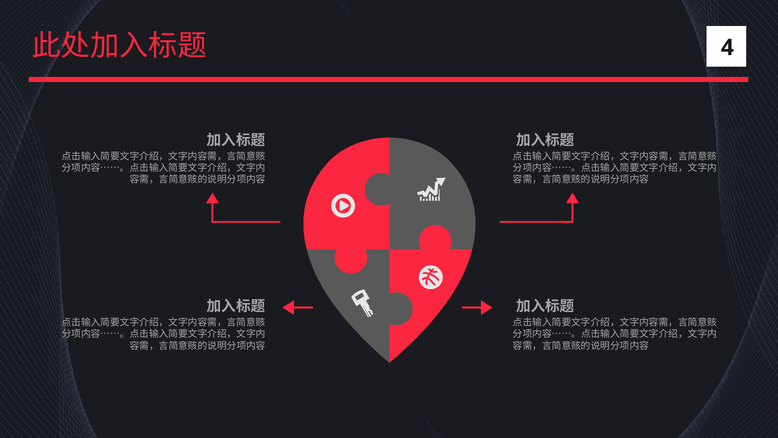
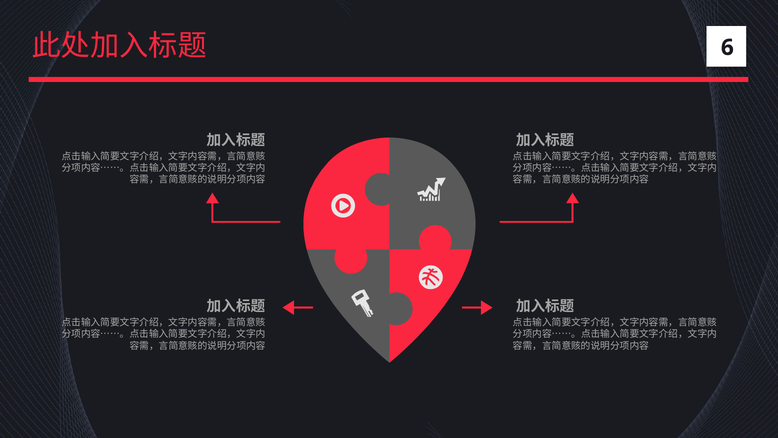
4: 4 -> 6 (727, 47)
